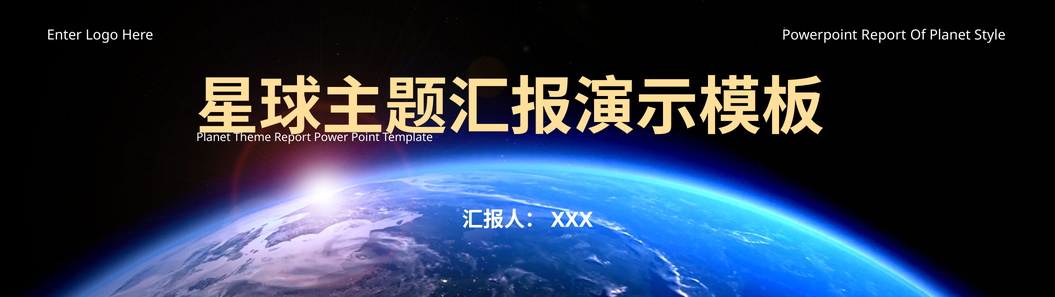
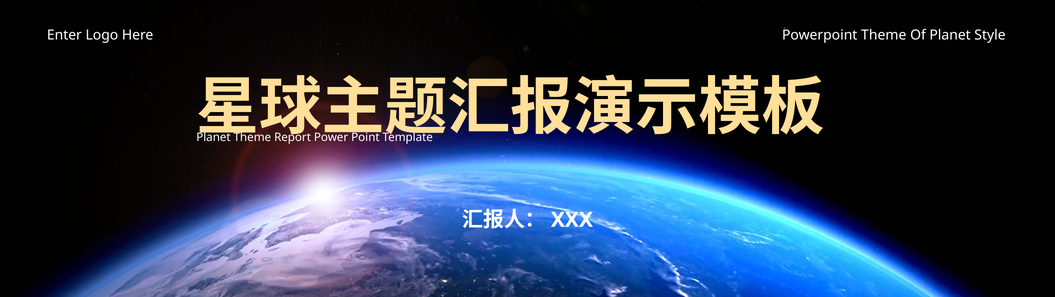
Powerpoint Report: Report -> Theme (884, 35)
